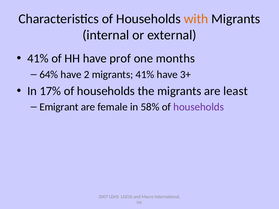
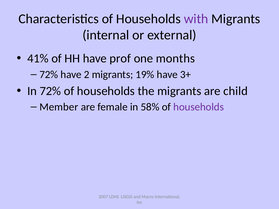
with colour: orange -> purple (196, 19)
64%: 64% -> 72% (49, 75)
migrants 41%: 41% -> 19% (145, 75)
In 17%: 17% -> 72% (50, 91)
least: least -> child (236, 91)
Emigrant: Emigrant -> Member (59, 107)
